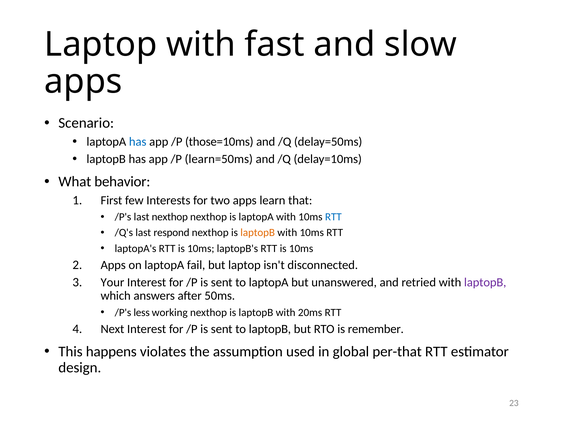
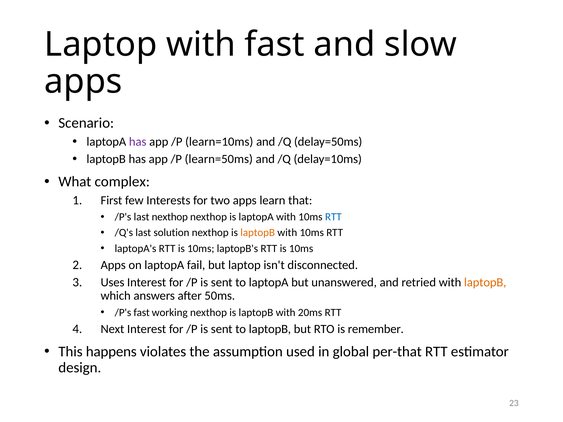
has colour: blue -> purple (138, 142)
those=10ms: those=10ms -> learn=10ms (219, 142)
behavior: behavior -> complex (122, 182)
respond: respond -> solution (171, 233)
Your: Your -> Uses (113, 283)
laptopB colour: purple -> orange (485, 283)
/P's less: less -> fast (142, 313)
